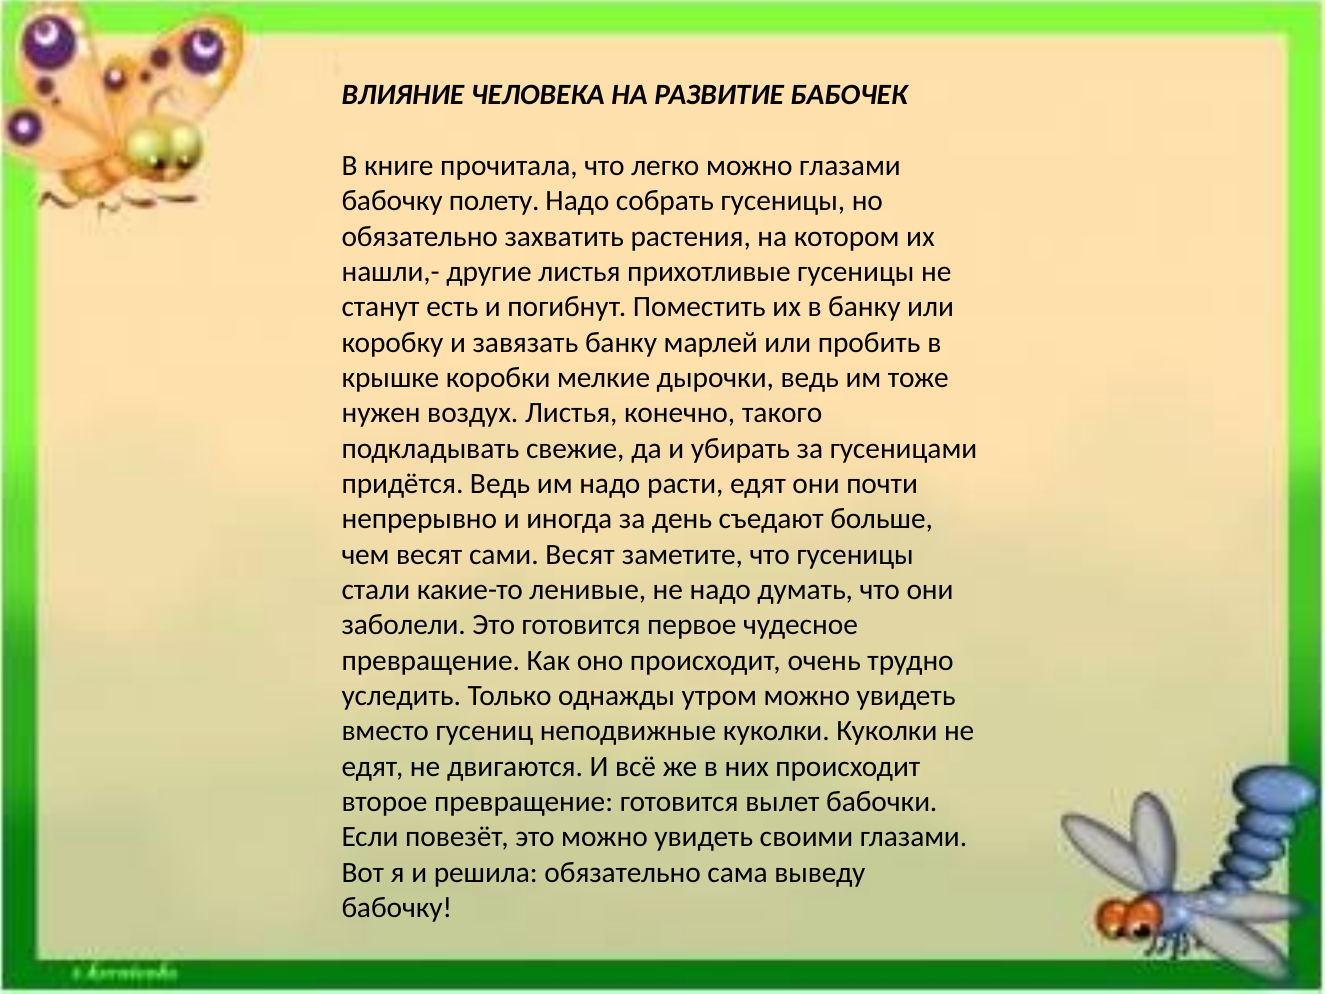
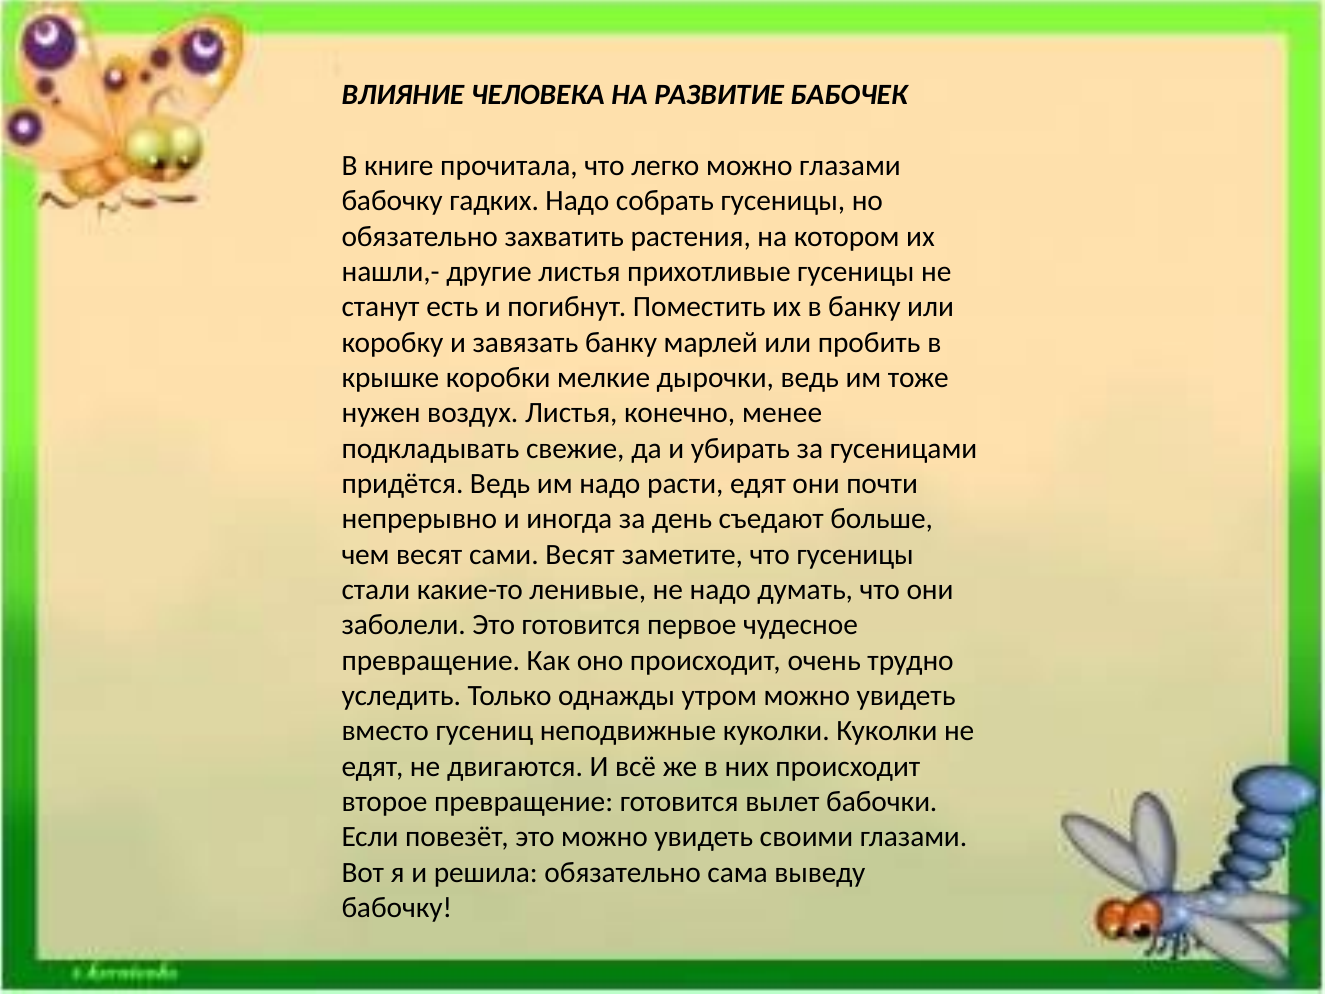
полету: полету -> гадких (494, 201)
такого: такого -> менее (782, 413)
